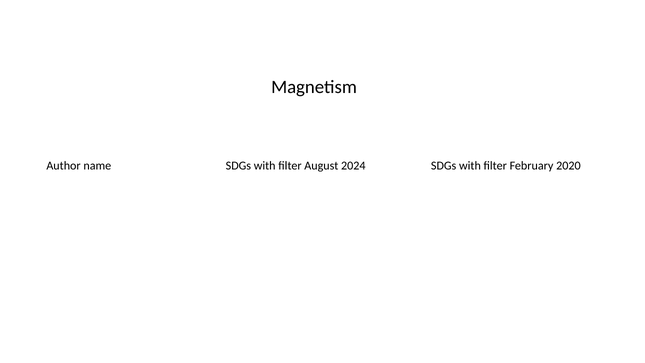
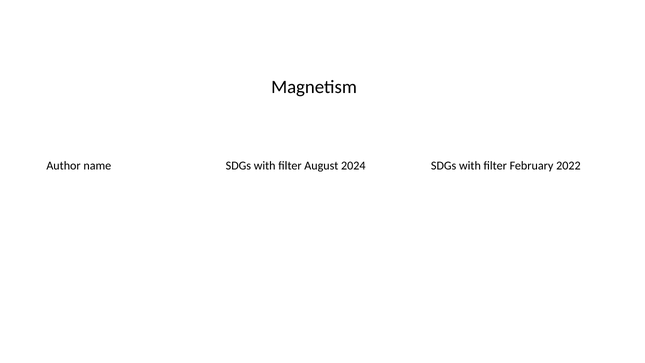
2020: 2020 -> 2022 (568, 166)
